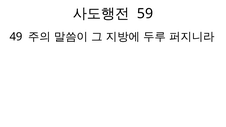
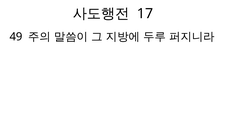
59: 59 -> 17 (145, 14)
